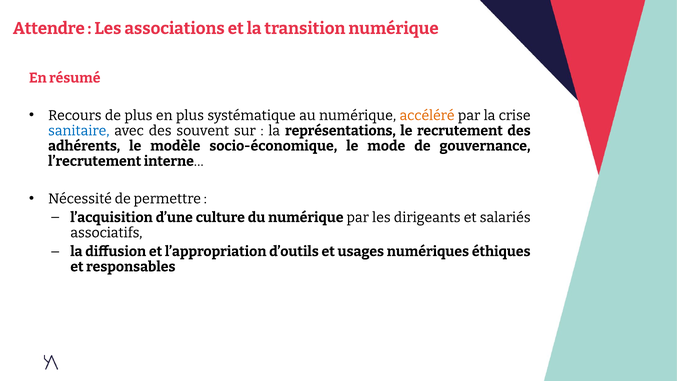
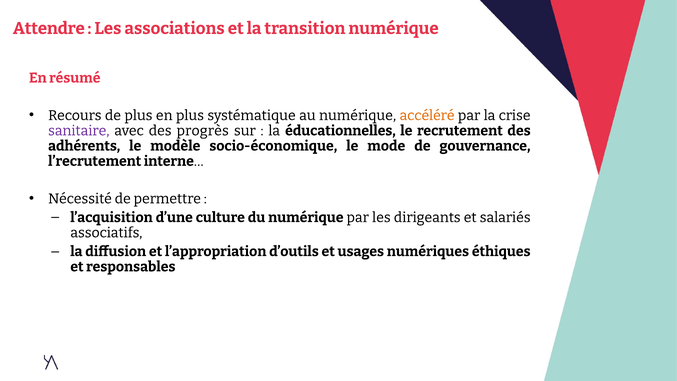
sanitaire colour: blue -> purple (79, 131)
souvent: souvent -> progrès (203, 131)
représentations: représentations -> éducationnelles (340, 131)
